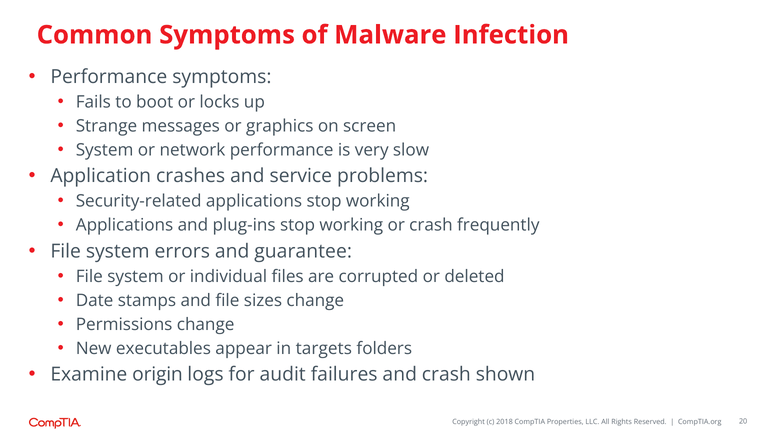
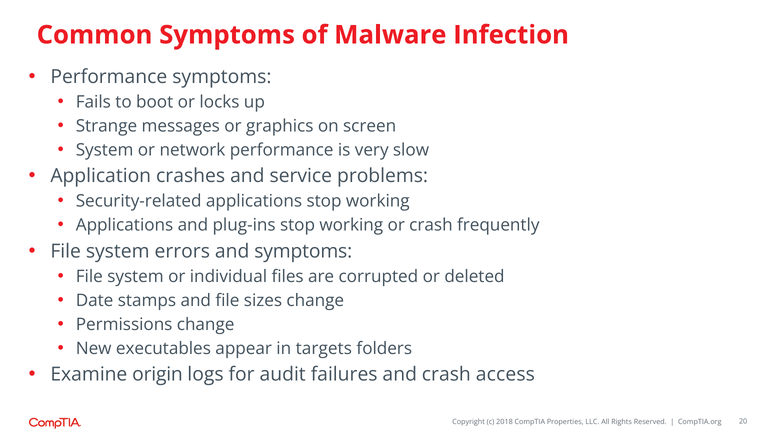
and guarantee: guarantee -> symptoms (303, 251)
shown: shown -> access (505, 374)
